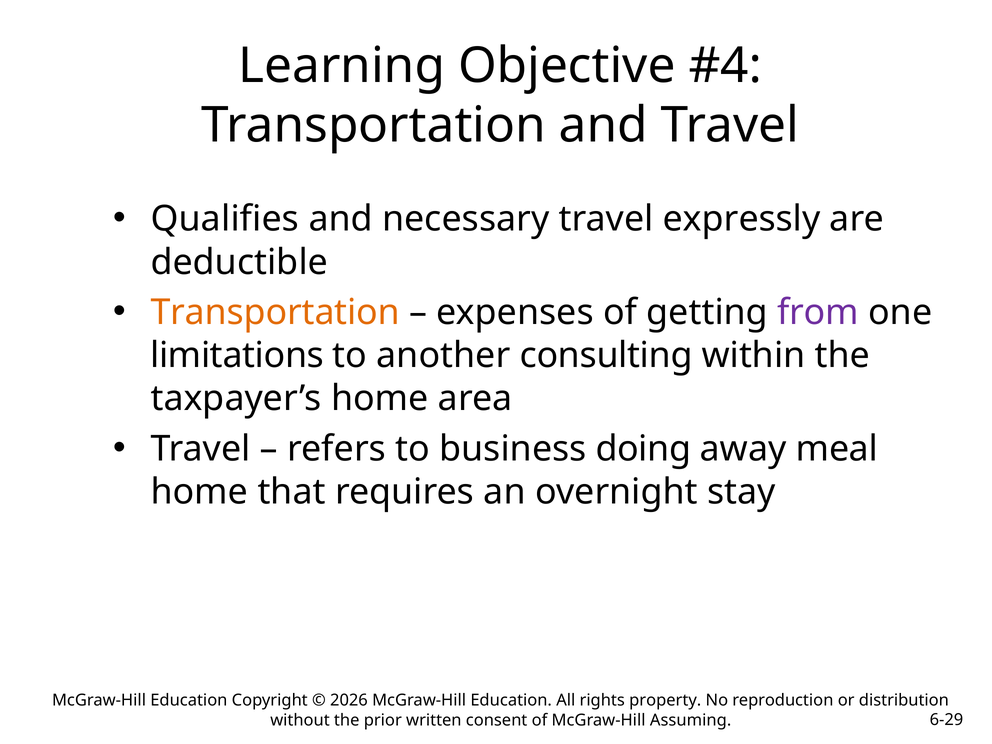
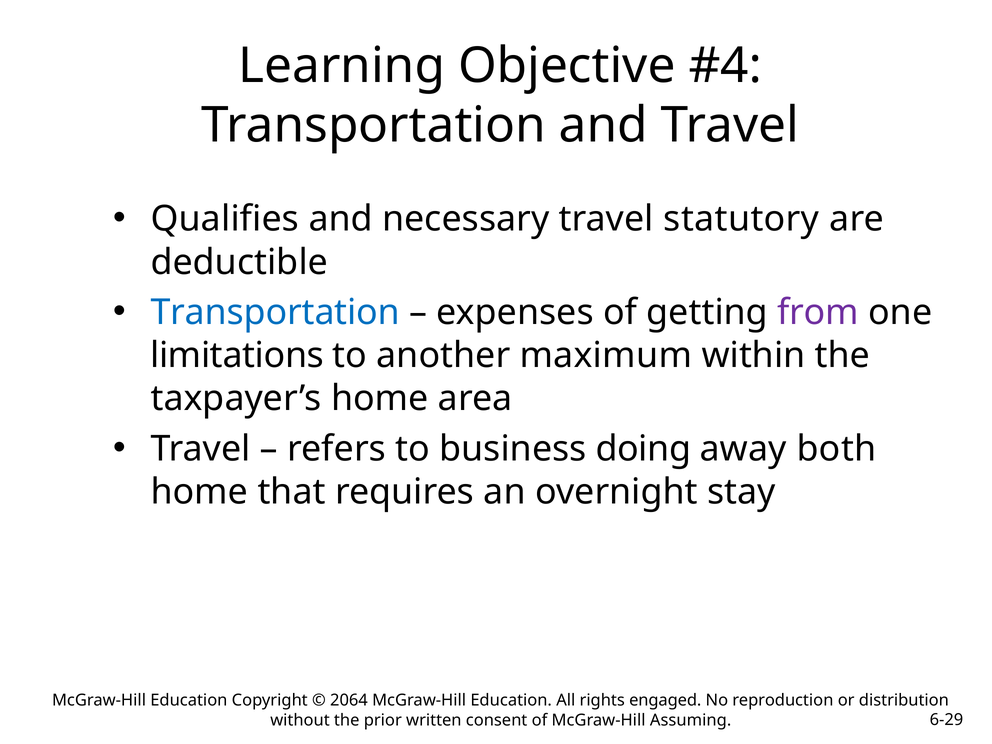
expressly: expressly -> statutory (741, 219)
Transportation colour: orange -> blue (275, 312)
consulting: consulting -> maximum (606, 356)
meal: meal -> both (837, 449)
2026: 2026 -> 2064 (349, 700)
property: property -> engaged (665, 700)
